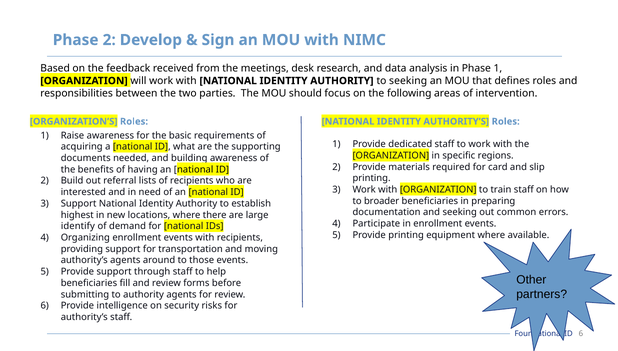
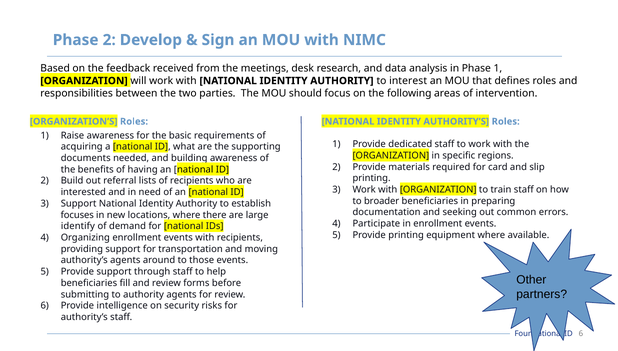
to seeking: seeking -> interest (408, 81)
highest: highest -> focuses (77, 215)
